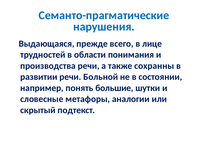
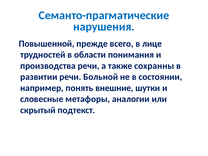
Выдающаяся: Выдающаяся -> Повышенной (47, 44)
большие: большие -> внешние (114, 88)
